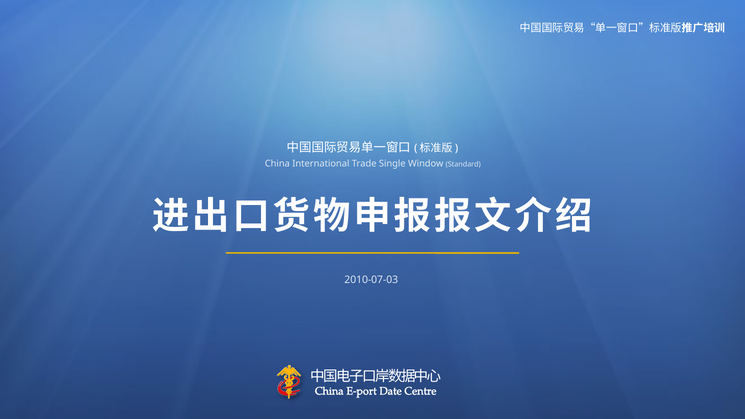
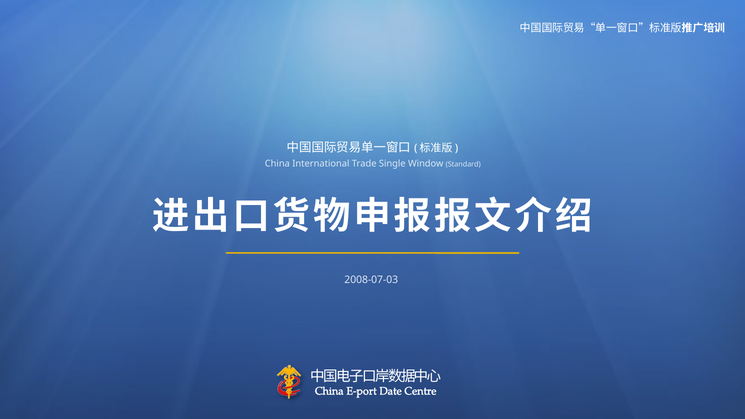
2010-07-03: 2010-07-03 -> 2008-07-03 (371, 280)
